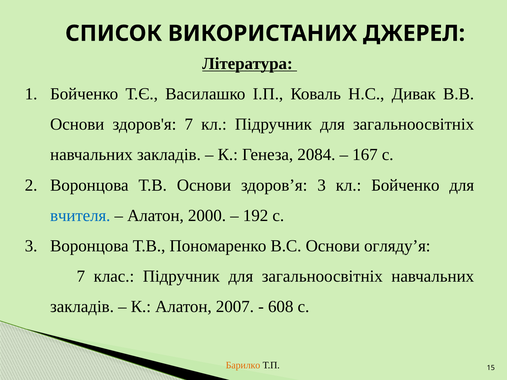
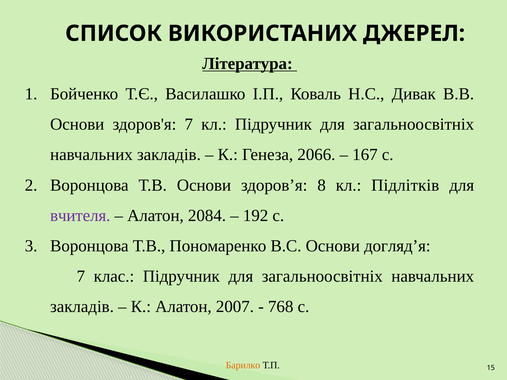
2084: 2084 -> 2066 (316, 155)
здоров’я 3: 3 -> 8 (322, 185)
кл Бойченко: Бойченко -> Підлітків (405, 185)
вчителя colour: blue -> purple (80, 216)
2000: 2000 -> 2084 (207, 216)
огляду’я: огляду’я -> догляд’я (397, 246)
608: 608 -> 768 (281, 307)
